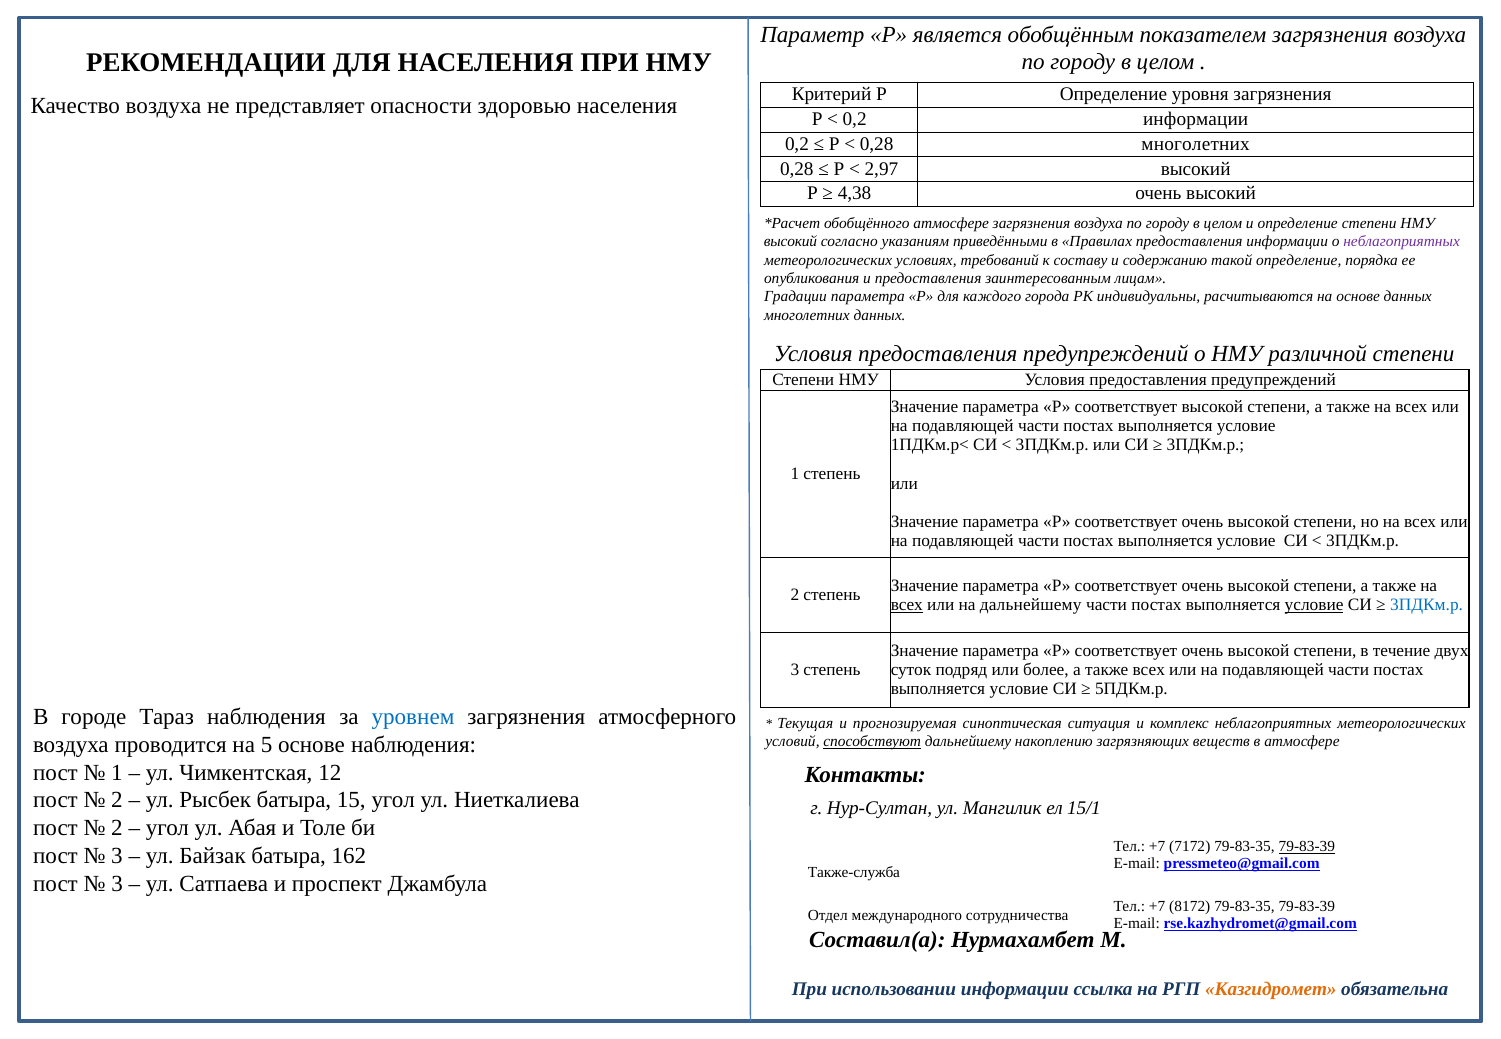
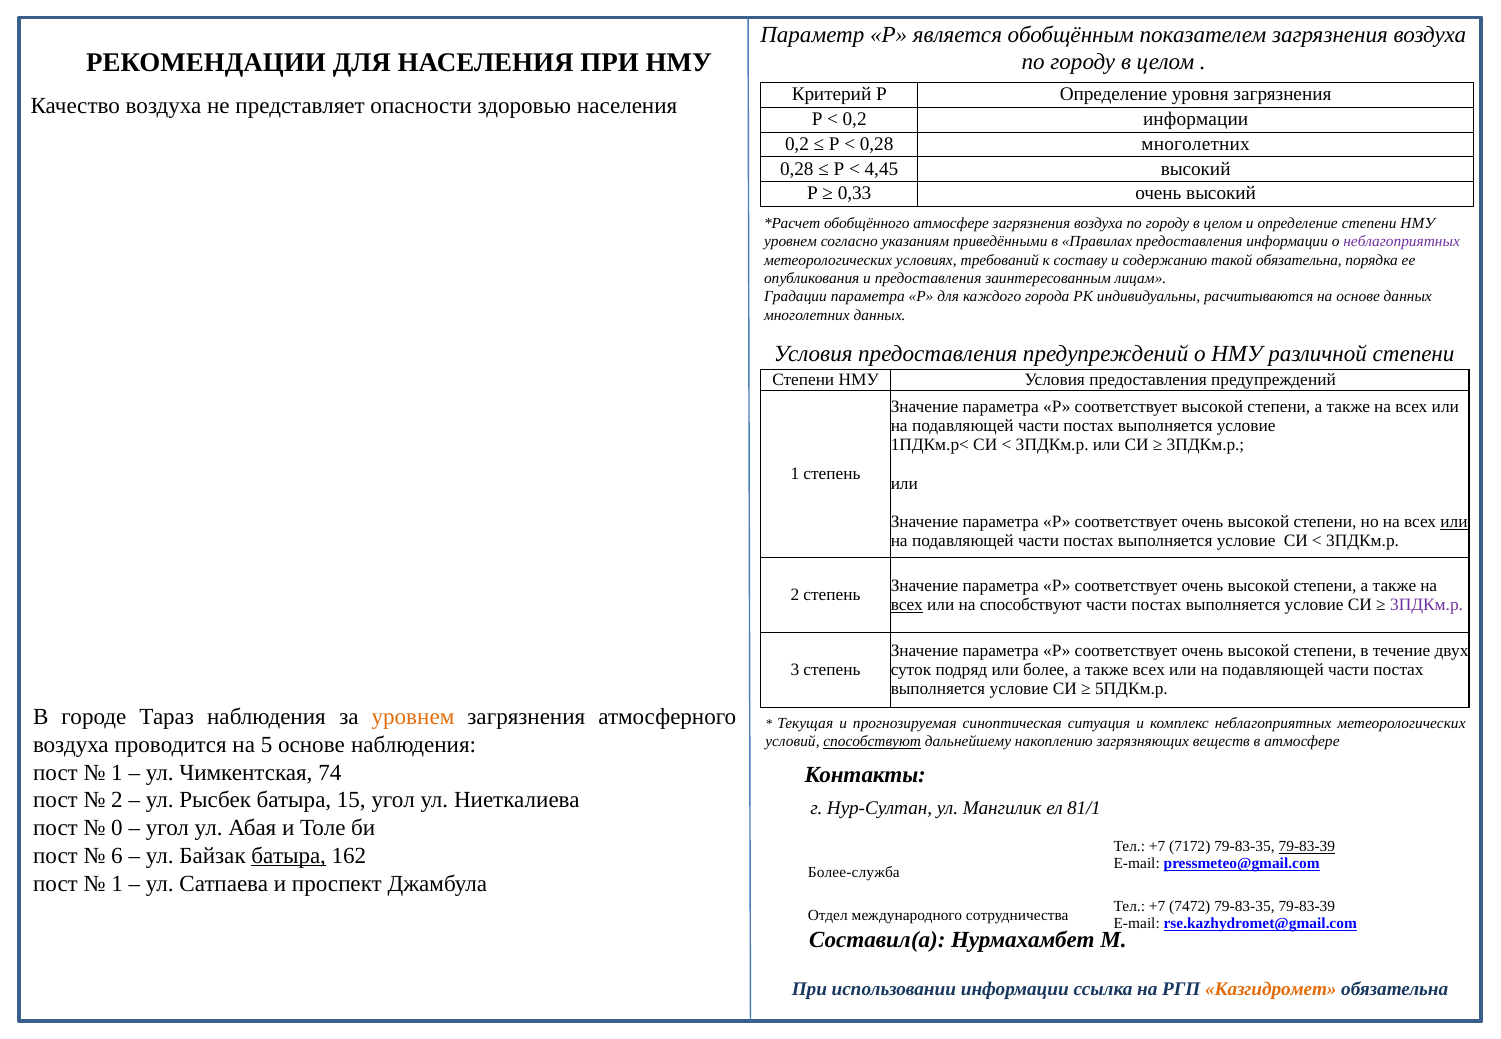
2,97: 2,97 -> 4,45 (881, 169)
4,38: 4,38 -> 0,33 (855, 194)
высокий: высокий -> уровнем (791, 242)
такой определение: определение -> обязательна (1299, 260)
или underline: none -> present (1454, 522)
на дальнейшему: дальнейшему -> способствуют (1031, 605)
условие underline: present -> none (1314, 605)
3ПДКм.р colour: blue -> purple (1427, 605)
уровнем colour: blue -> orange (413, 717)
12: 12 -> 74 (330, 773)
15/1: 15/1 -> 81/1 (1084, 808)
2: 2 -> 0 (117, 828)
3: 3 -> 6 (117, 856)
батыра underline: none -> present (289, 856)
Также-служба: Также-служба -> Более-служба (854, 872)
3: 3 -> 1 (117, 884)
8172: 8172 -> 7472 (1190, 907)
